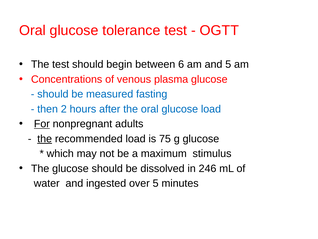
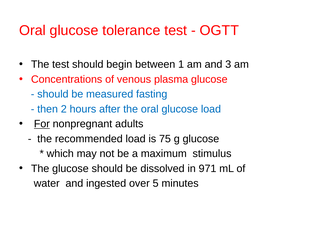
6: 6 -> 1 (181, 64)
and 5: 5 -> 3 (228, 64)
the underline: present -> none (45, 139)
246: 246 -> 971 (208, 168)
